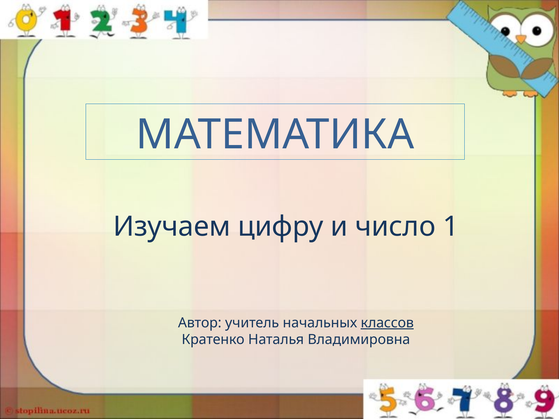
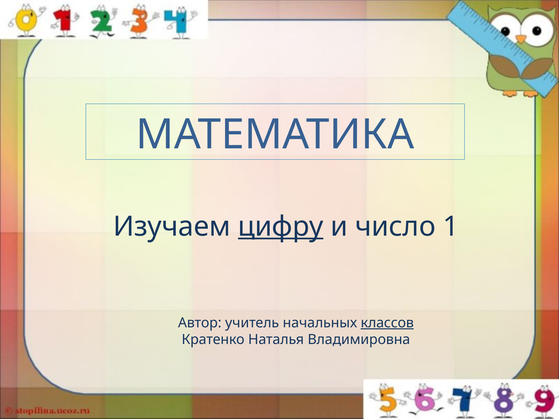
цифру underline: none -> present (281, 227)
